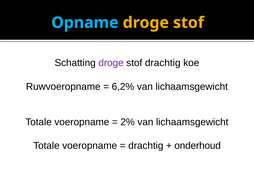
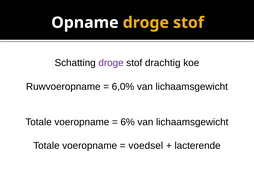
Opname colour: light blue -> white (85, 23)
6,2%: 6,2% -> 6,0% (123, 87)
2%: 2% -> 6% (128, 122)
drachtig: drachtig -> voedsel (146, 146)
onderhoud: onderhoud -> lacterende (198, 146)
